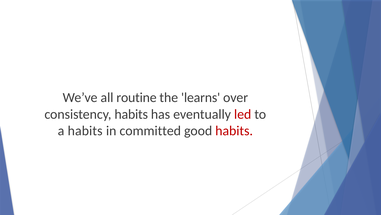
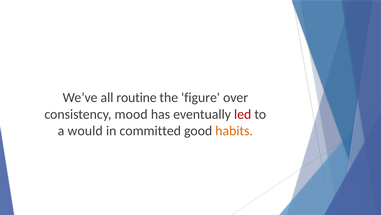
learns: learns -> figure (201, 97)
consistency habits: habits -> mood (131, 114)
a habits: habits -> would (85, 130)
habits colour: red -> orange (234, 130)
